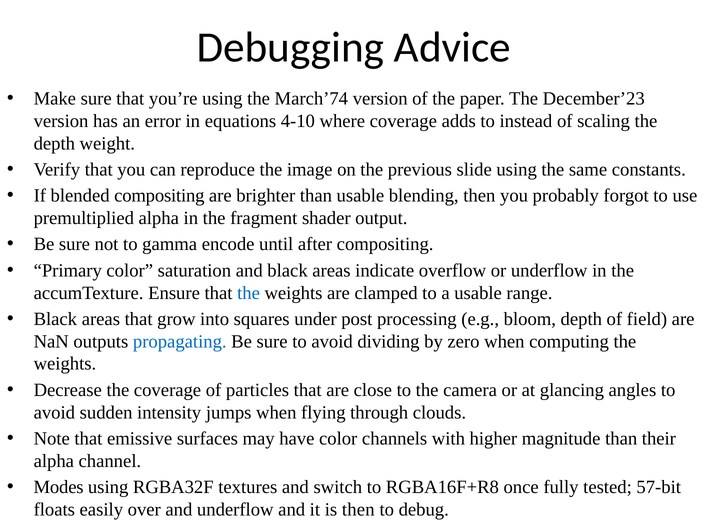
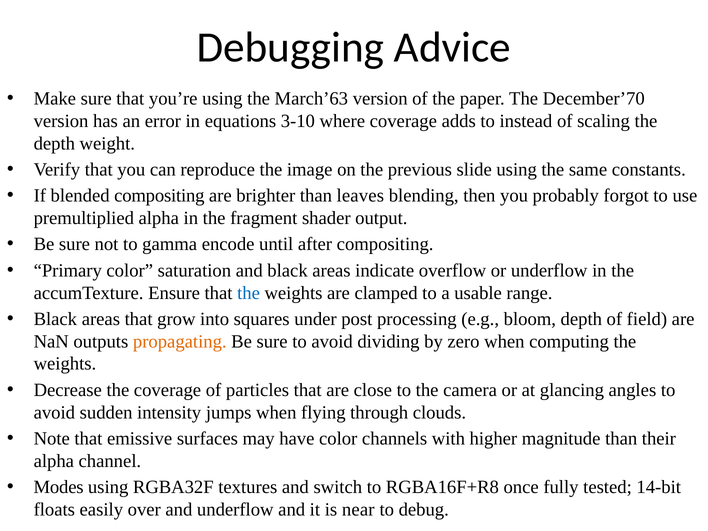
March’74: March’74 -> March’63 (311, 99)
December’23: December’23 -> December’70 (594, 99)
4-10: 4-10 -> 3-10 (298, 121)
than usable: usable -> leaves (360, 196)
propagating colour: blue -> orange (180, 341)
57-bit: 57-bit -> 14-bit (659, 487)
is then: then -> near (358, 510)
